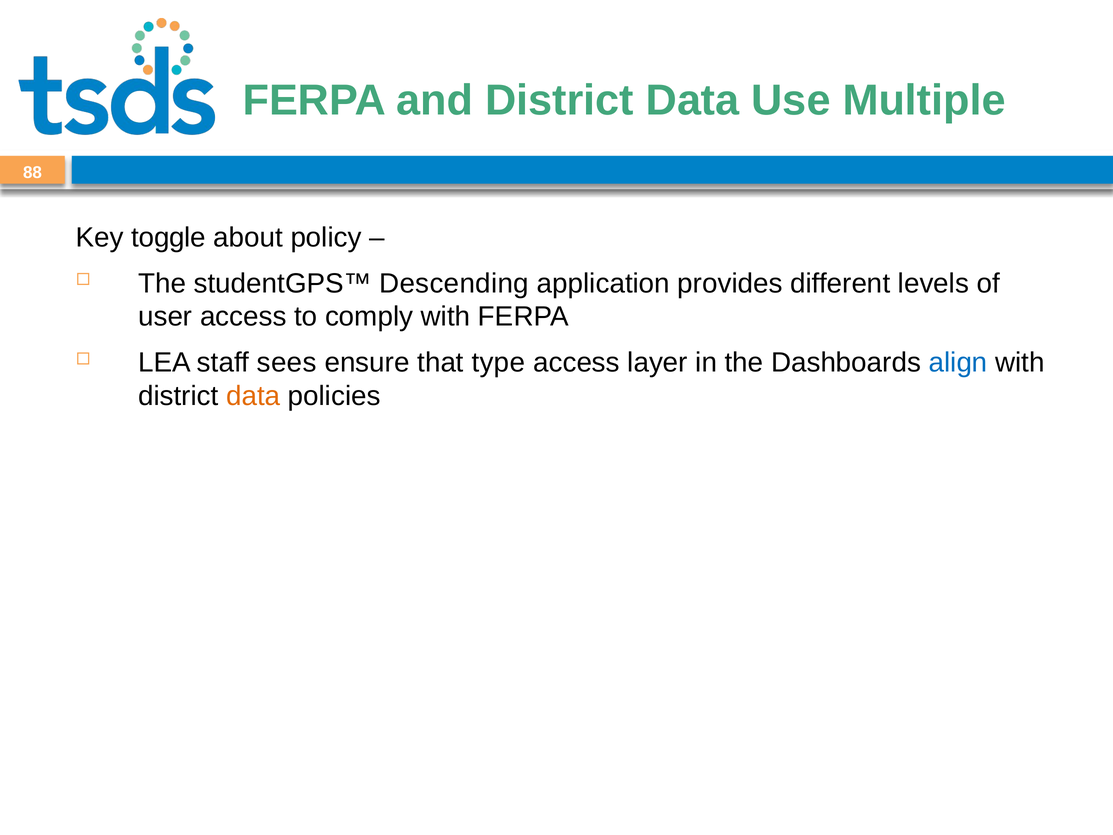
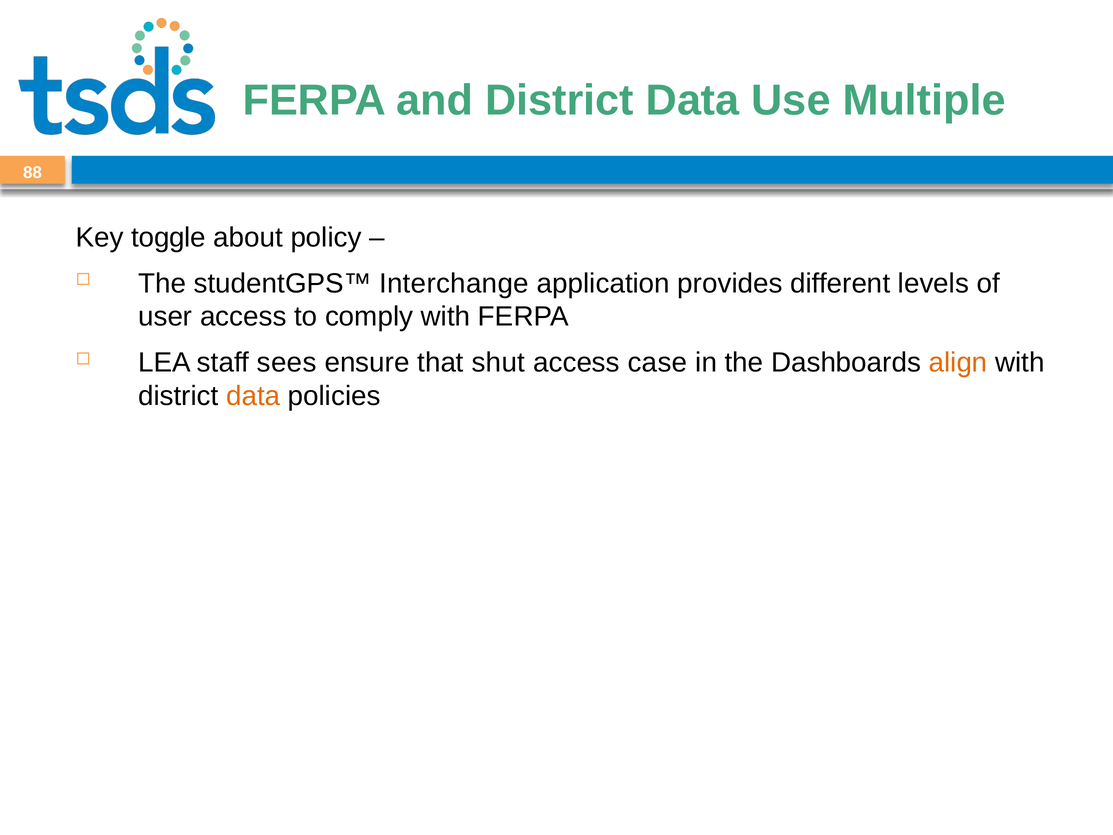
Descending: Descending -> Interchange (454, 283)
type: type -> shut (498, 363)
layer: layer -> case (657, 363)
align colour: blue -> orange (958, 363)
